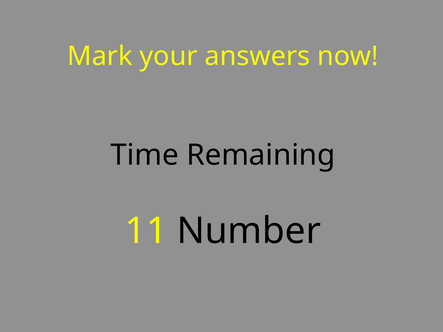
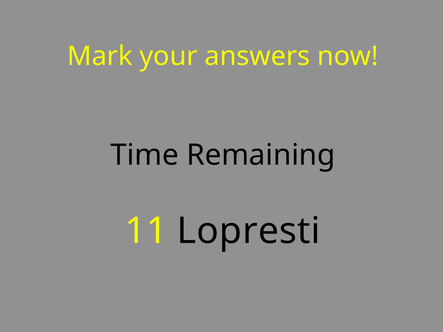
Number: Number -> Lopresti (249, 231)
